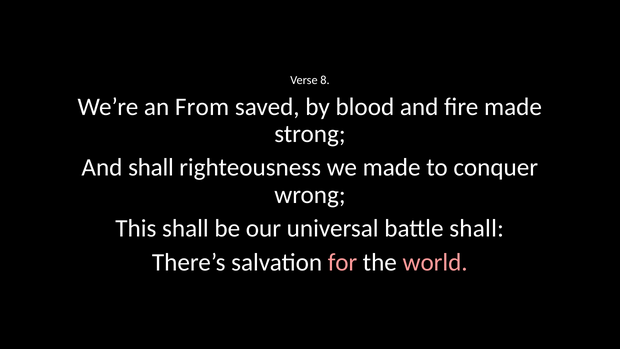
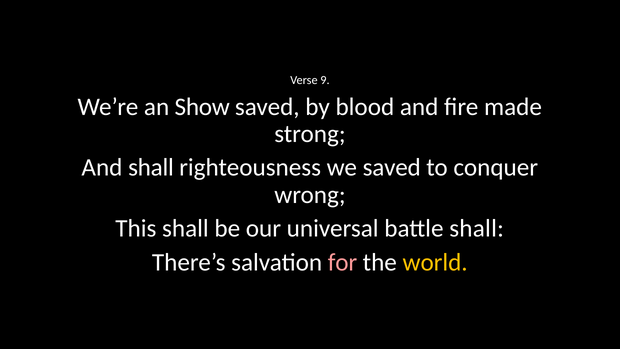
8: 8 -> 9 (325, 80)
From: From -> Show (202, 107)
we made: made -> saved (392, 167)
world colour: pink -> yellow (435, 262)
